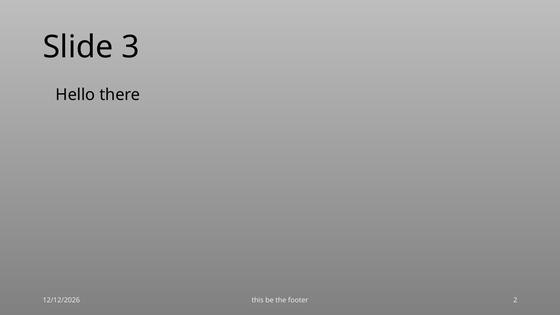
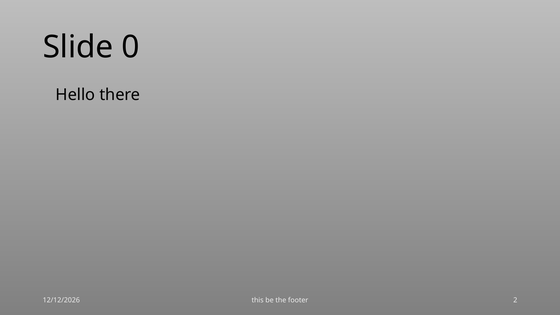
3: 3 -> 0 (131, 47)
